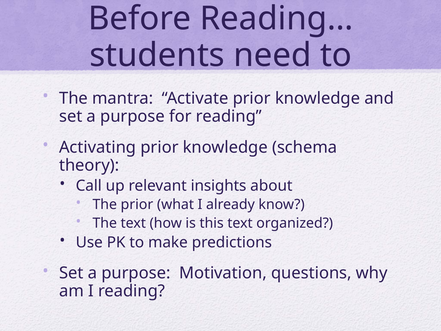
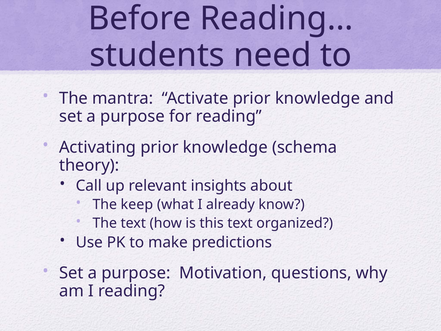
The prior: prior -> keep (137, 204)
